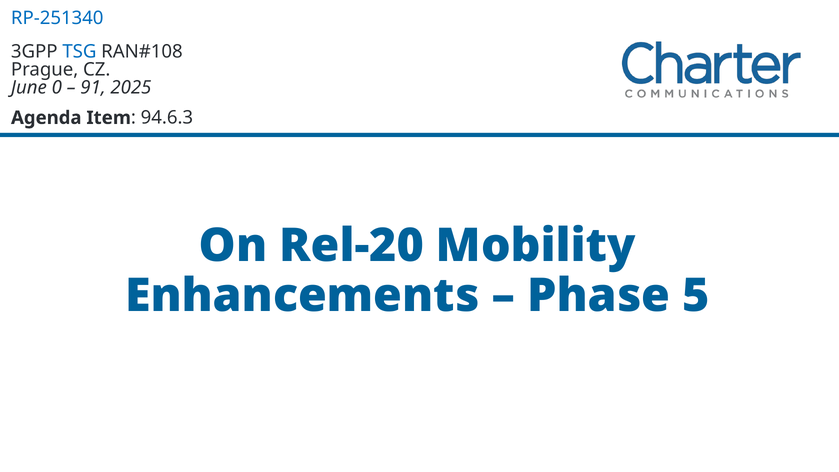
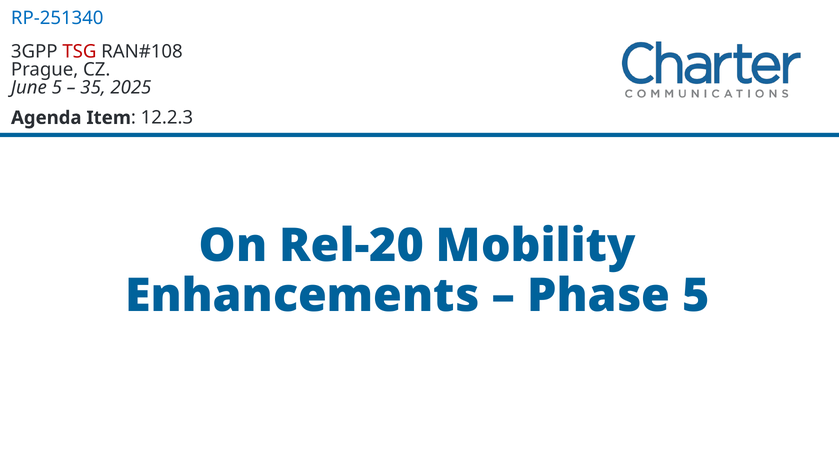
TSG colour: blue -> red (79, 52)
June 0: 0 -> 5 (57, 88)
91: 91 -> 35 (93, 88)
94.6.3: 94.6.3 -> 12.2.3 (167, 118)
